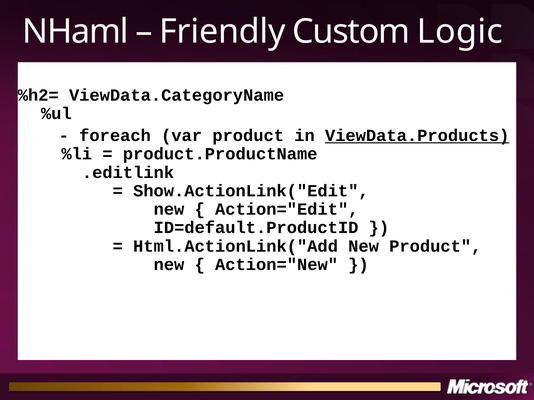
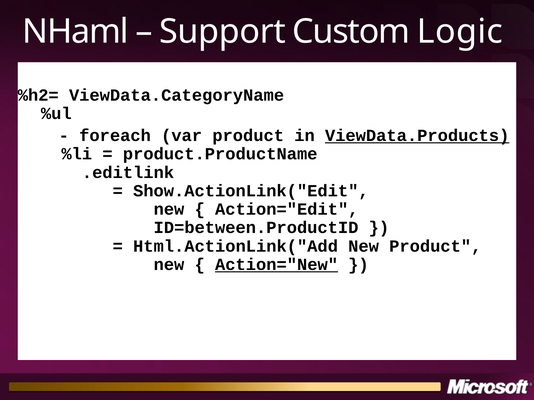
Friendly: Friendly -> Support (222, 32)
ID=default.ProductID: ID=default.ProductID -> ID=between.ProductID (256, 228)
Action="New underline: none -> present (277, 265)
